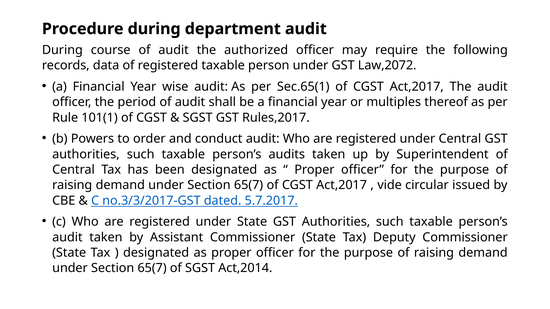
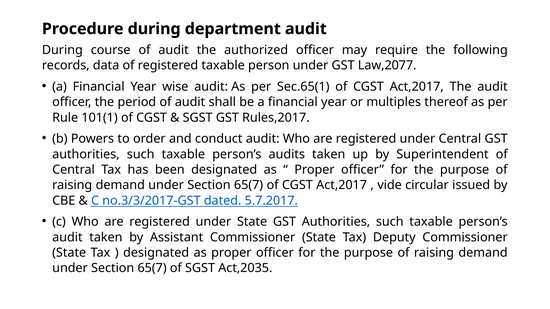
Law,2072: Law,2072 -> Law,2077 (387, 66)
Act,2014: Act,2014 -> Act,2035 (245, 268)
